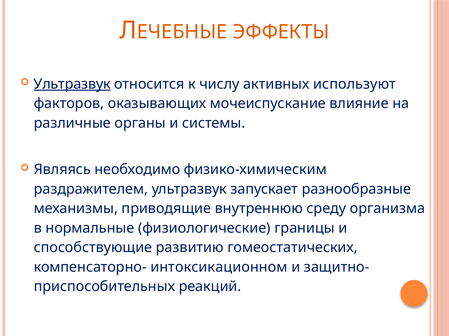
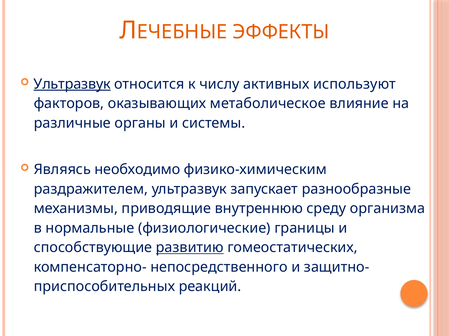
мочеиспускание: мочеиспускание -> метаболическое (268, 104)
развитию underline: none -> present (190, 248)
интоксикационном: интоксикационном -> непосредственного (219, 268)
